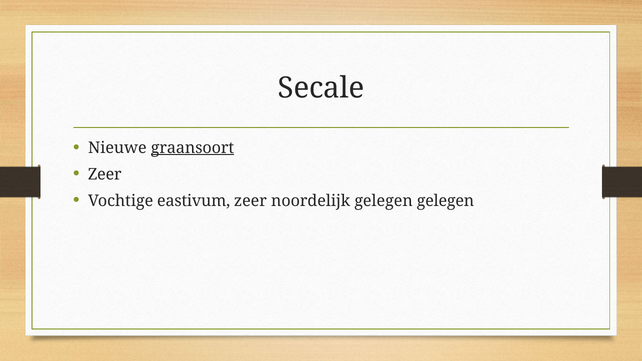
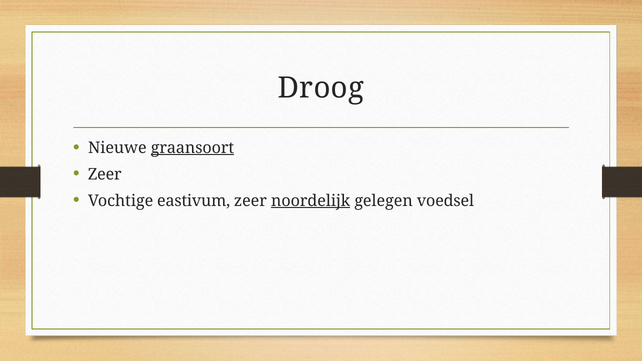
Secale: Secale -> Droog (321, 88)
noordelijk underline: none -> present (311, 201)
gelegen gelegen: gelegen -> voedsel (445, 201)
